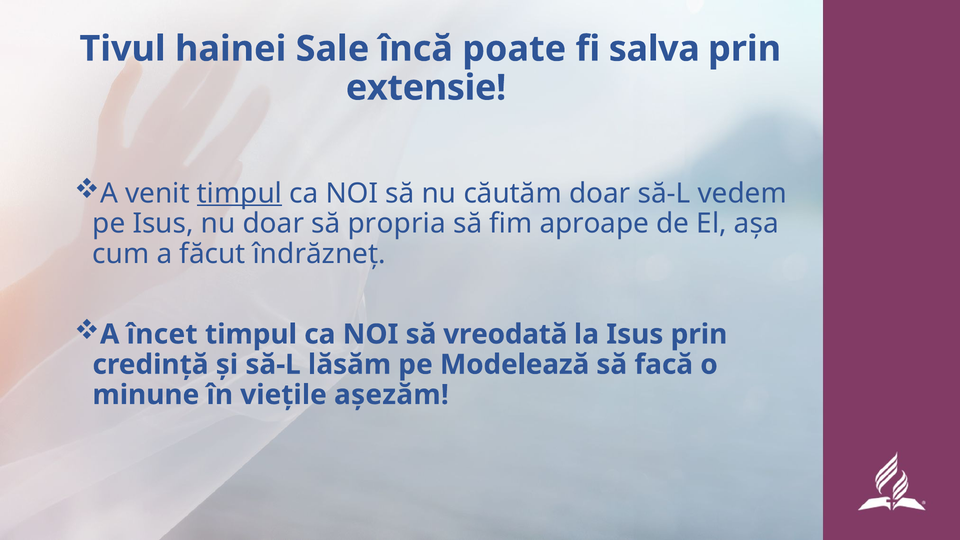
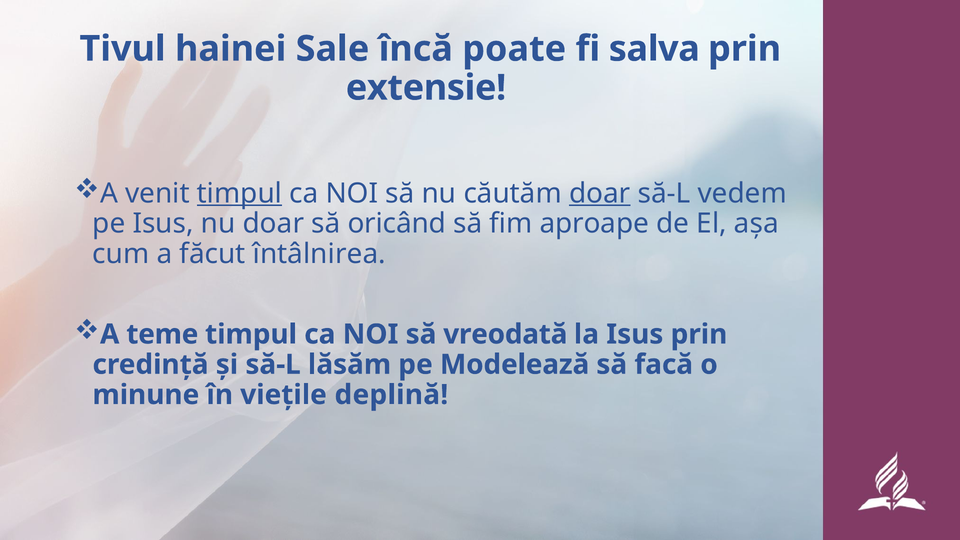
doar underline: none -> present (600, 193)
propria: propria -> oricând (397, 224)
îndrăzneț: îndrăzneț -> întâlnirea (319, 254)
încet: încet -> teme (162, 334)
așezăm: așezăm -> deplină (391, 395)
